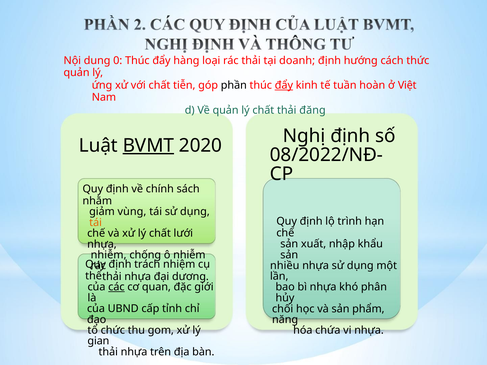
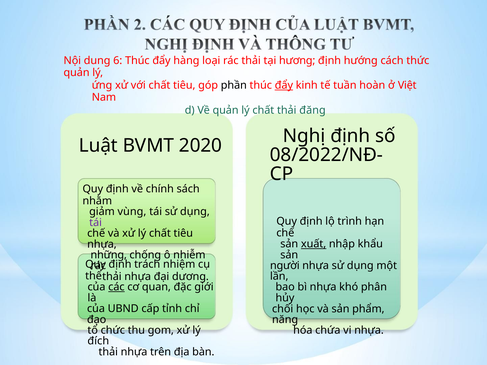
0: 0 -> 6 (118, 61)
doanh: doanh -> hương (297, 61)
với chất tiễn: tiễn -> tiêu (184, 85)
BVMT underline: present -> none (148, 146)
tái colour: orange -> purple (96, 223)
lý chất lưới: lưới -> tiêu (183, 234)
xuất underline: none -> present (314, 244)
nhiễm: nhiễm -> những (109, 255)
nhiều: nhiều -> người (285, 266)
gian: gian -> đích (98, 341)
